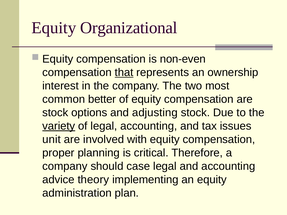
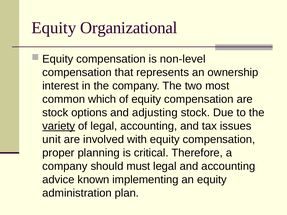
non-even: non-even -> non-level (183, 59)
that underline: present -> none (124, 73)
better: better -> which (102, 99)
case: case -> must (138, 166)
theory: theory -> known (93, 180)
